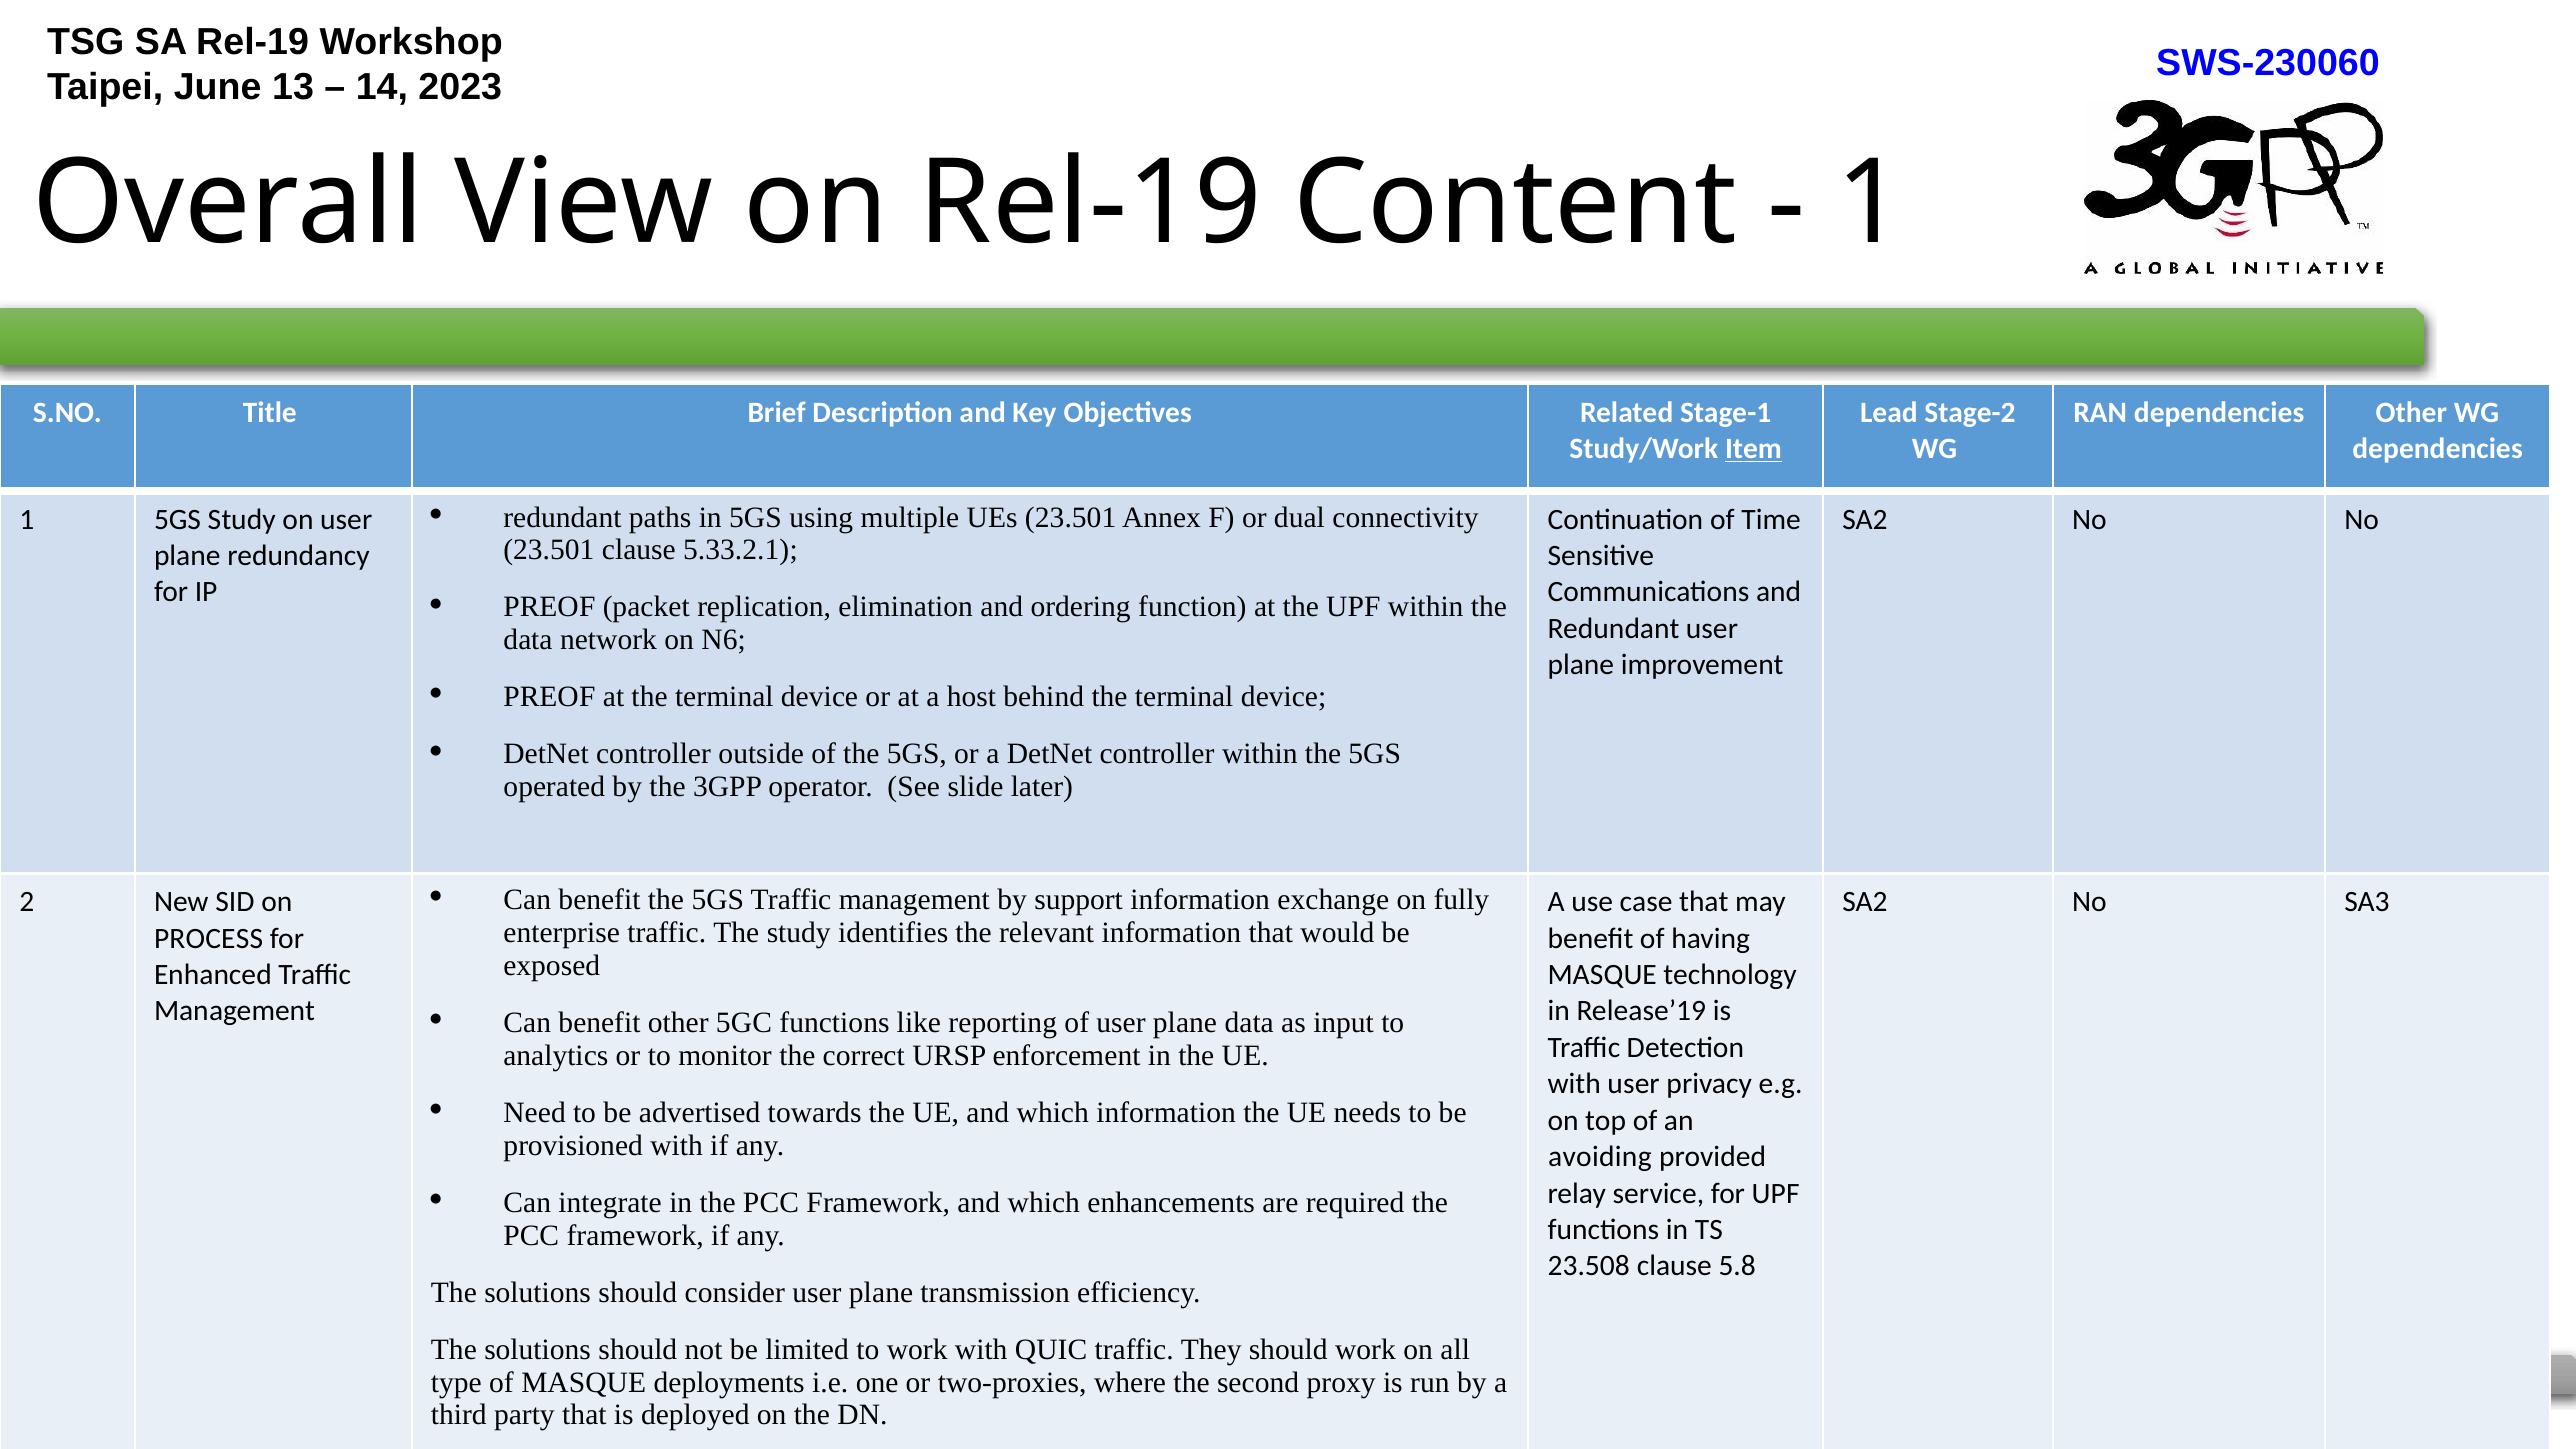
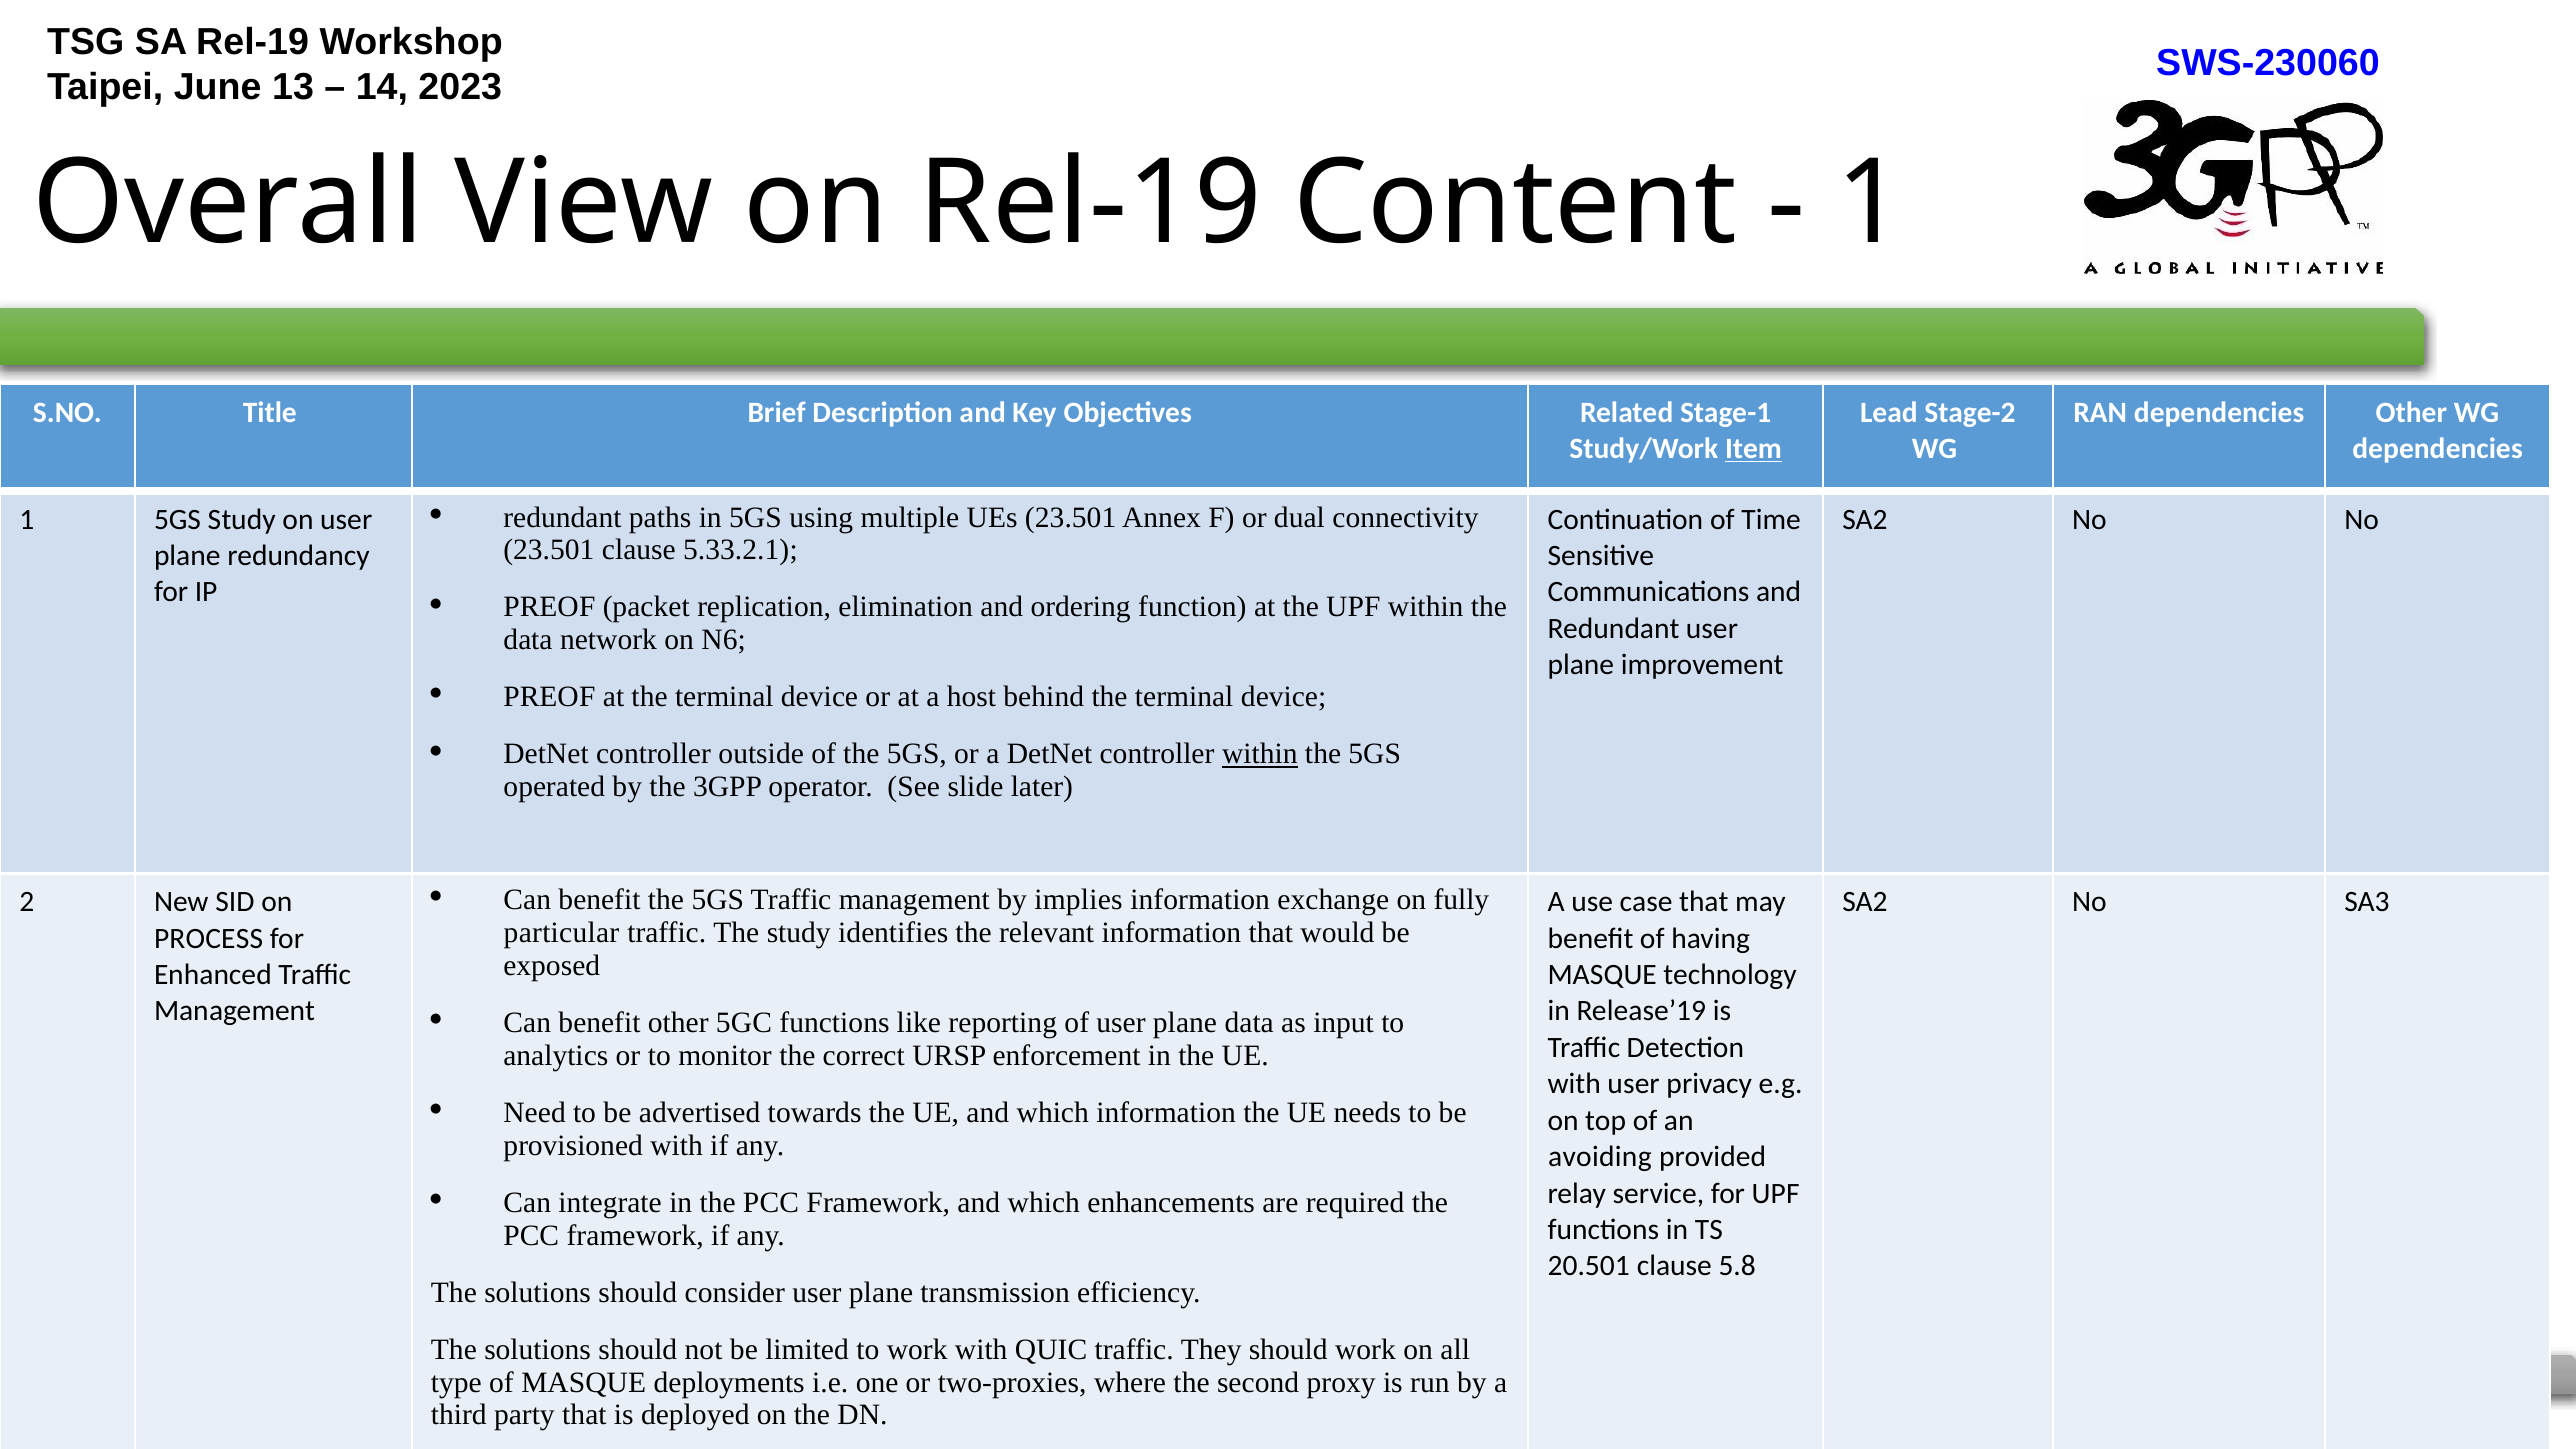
within underline: none -> present (1260, 754)
support: support -> implies (1079, 900)
enterprise: enterprise -> particular (562, 933)
23.508: 23.508 -> 20.501 (1589, 1266)
